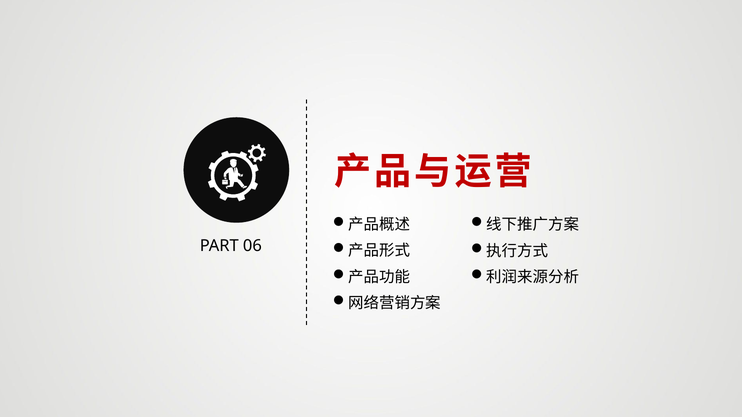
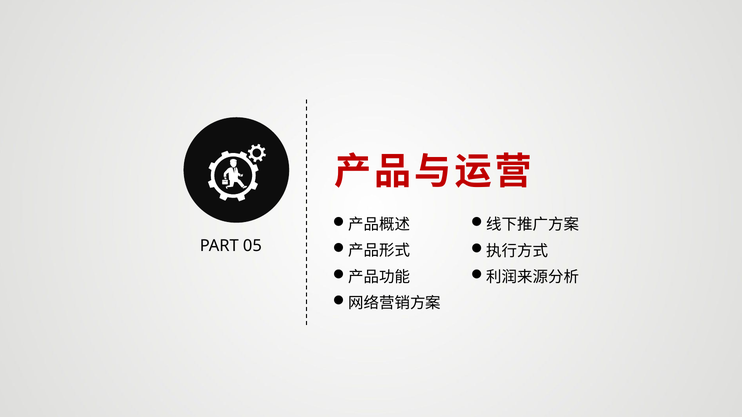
06: 06 -> 05 (252, 246)
